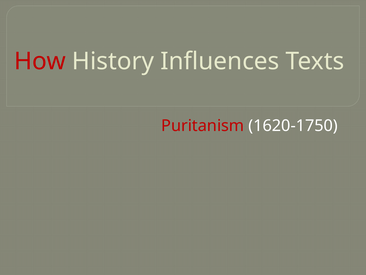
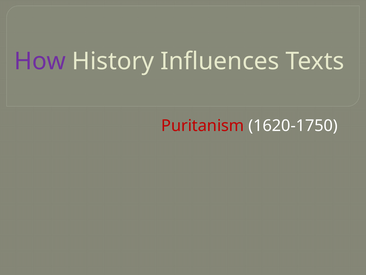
How colour: red -> purple (40, 61)
